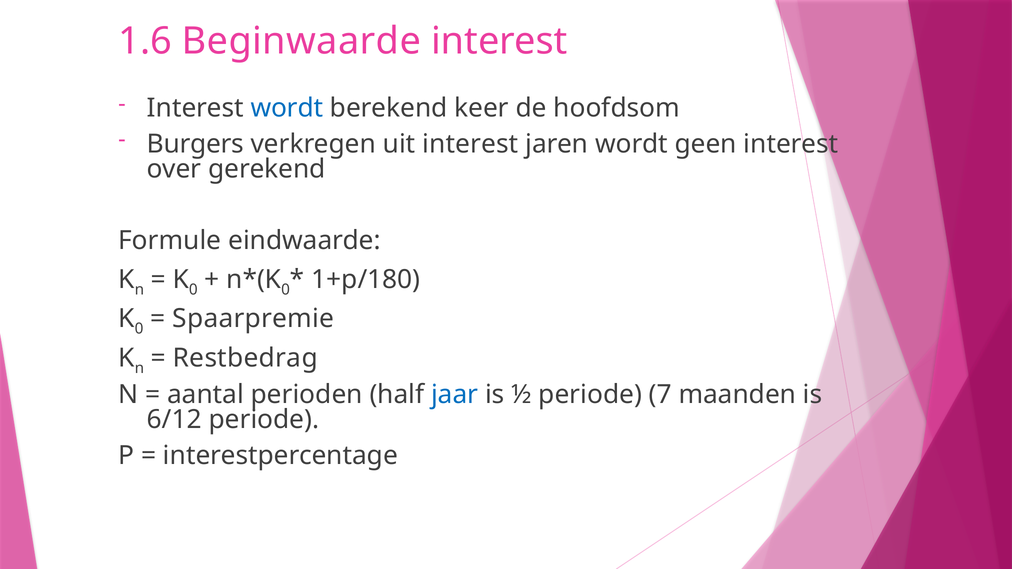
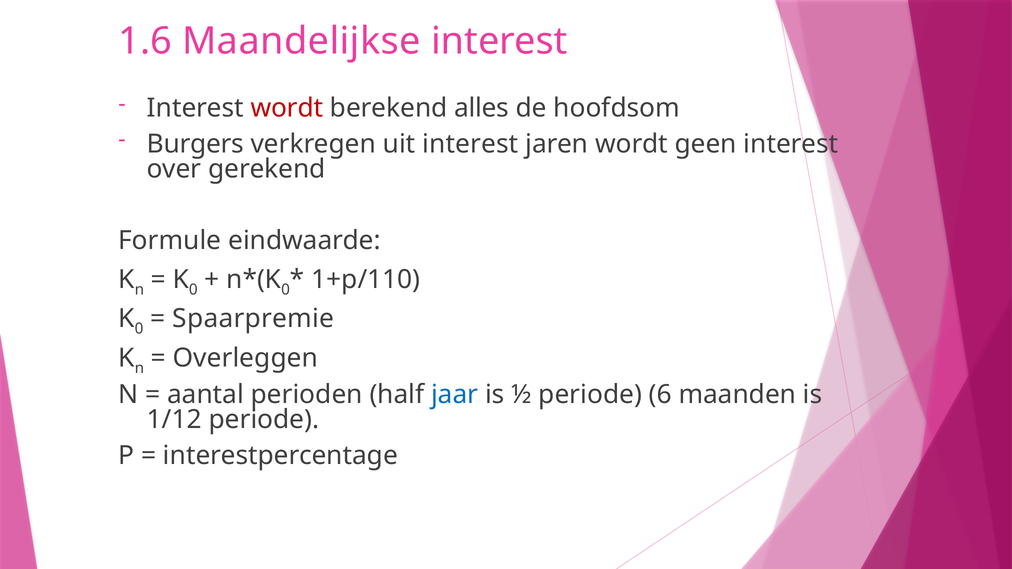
Beginwaarde: Beginwaarde -> Maandelijkse (301, 41)
wordt colour: blue -> red (287, 108)
keer: keer -> alles (482, 108)
1+p/180: 1+p/180 -> 1+p/110 (366, 280)
Restbedrag: Restbedrag -> Overleggen (245, 358)
7: 7 -> 6 (660, 395)
6/12: 6/12 -> 1/12 (174, 420)
